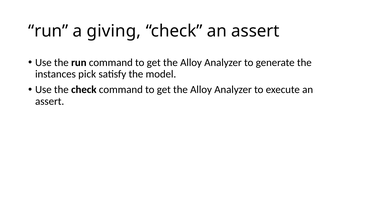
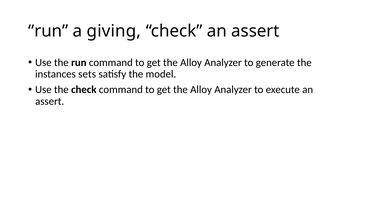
pick: pick -> sets (87, 74)
